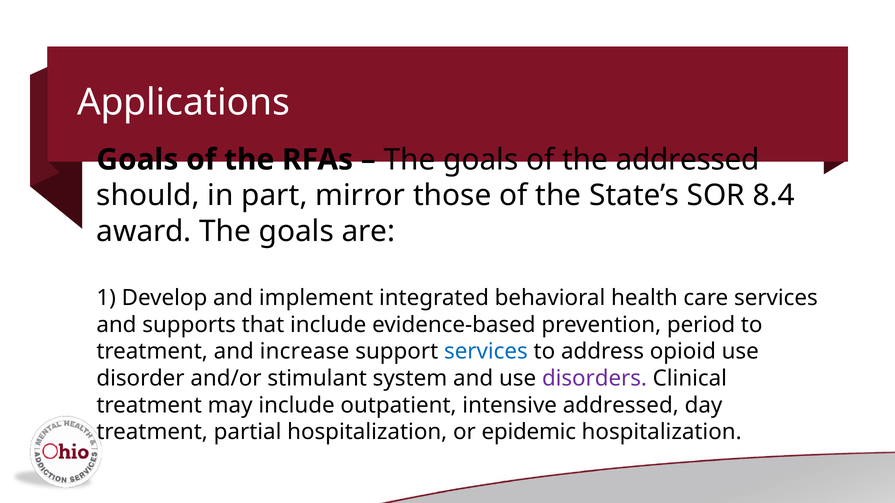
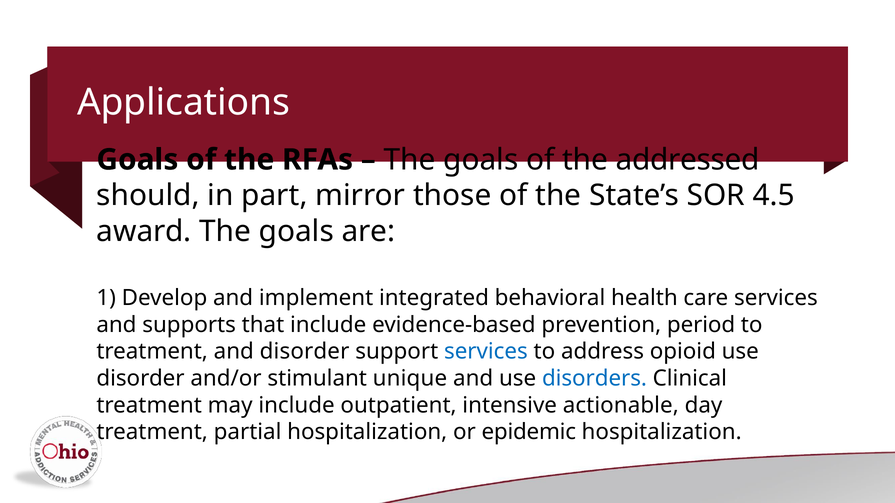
8.4: 8.4 -> 4.5 (774, 196)
and increase: increase -> disorder (305, 352)
system: system -> unique (410, 379)
disorders colour: purple -> blue (594, 379)
intensive addressed: addressed -> actionable (621, 405)
